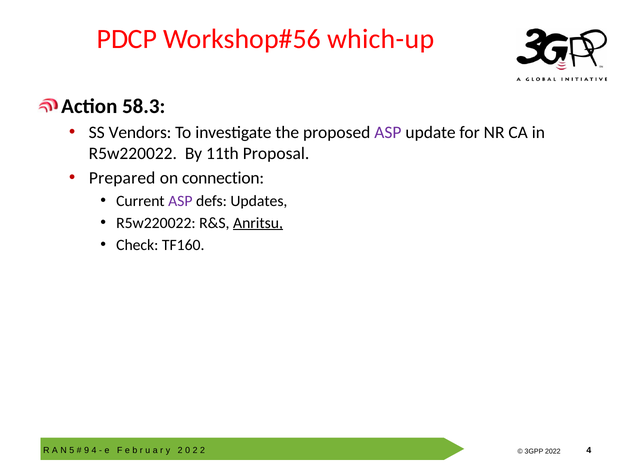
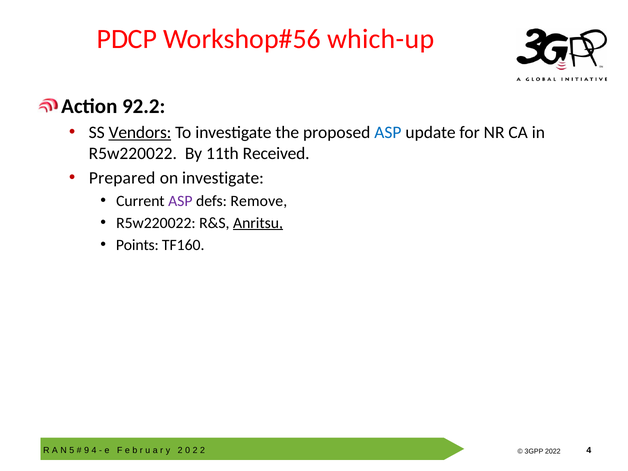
58.3: 58.3 -> 92.2 (144, 106)
Vendors underline: none -> present (140, 133)
ASP colour: purple -> blue (388, 133)
Proposal: Proposal -> Received (276, 154)
on connection: connection -> investigate (223, 178)
Updates: Updates -> Remove (259, 201)
Check: Check -> Points (137, 245)
